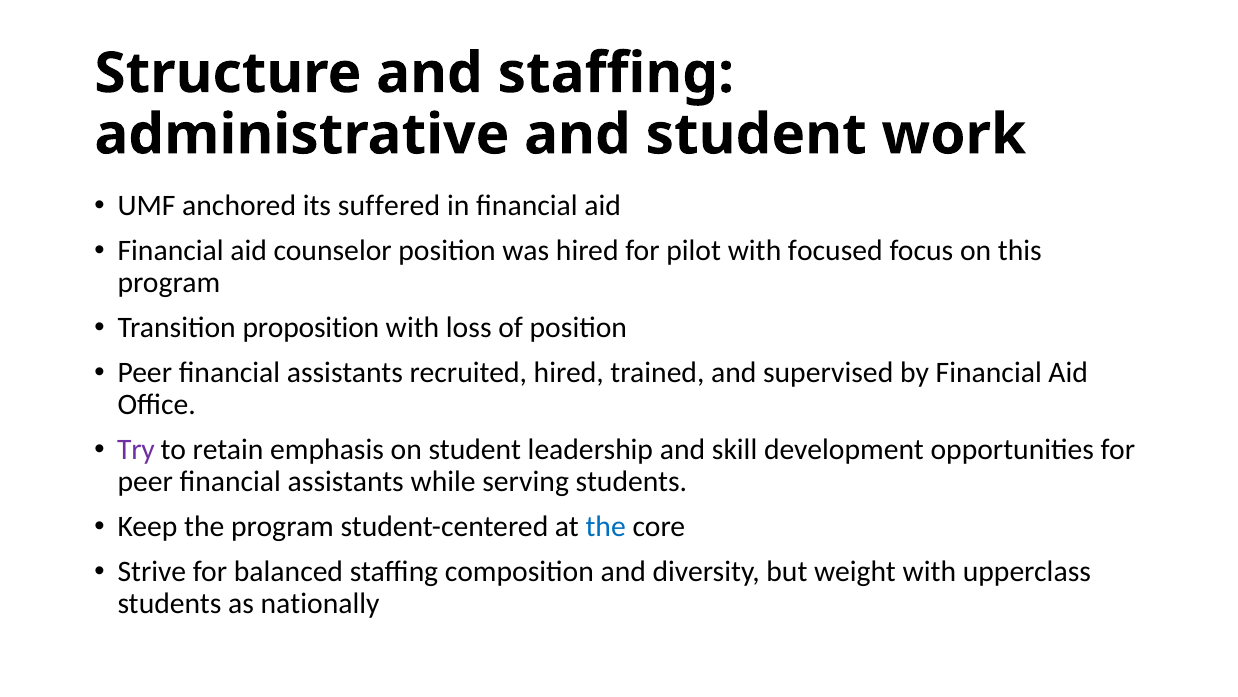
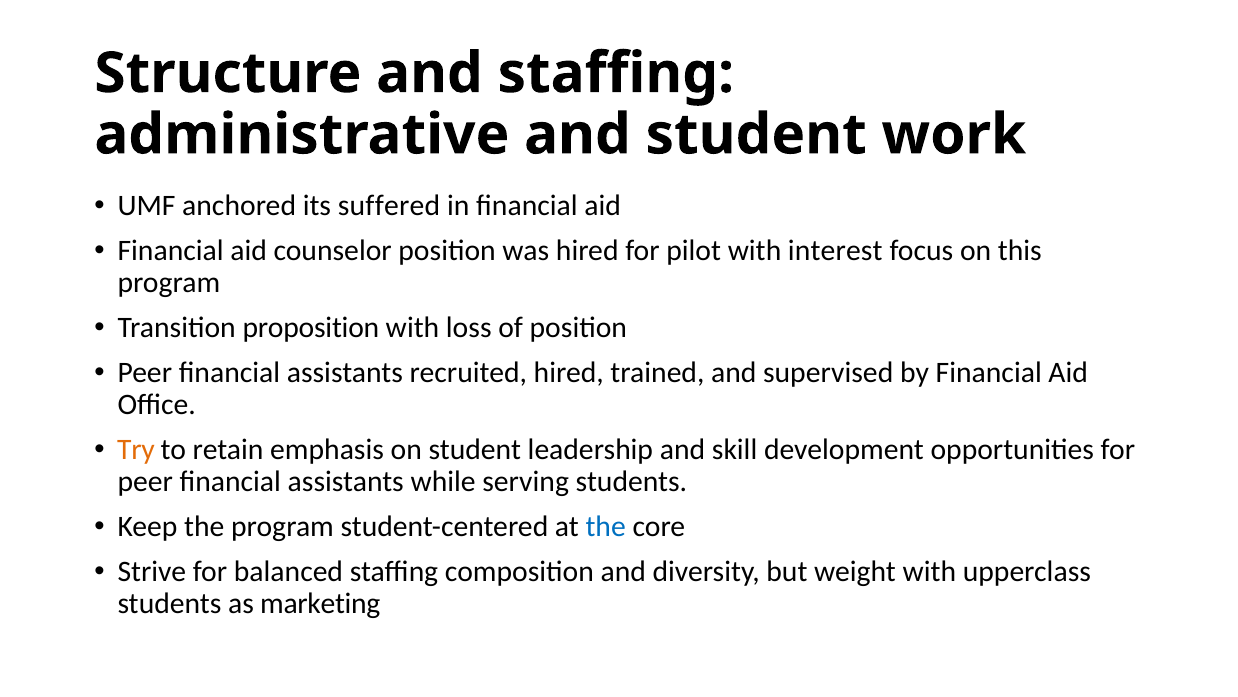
focused: focused -> interest (835, 251)
Try colour: purple -> orange (136, 450)
nationally: nationally -> marketing (320, 603)
